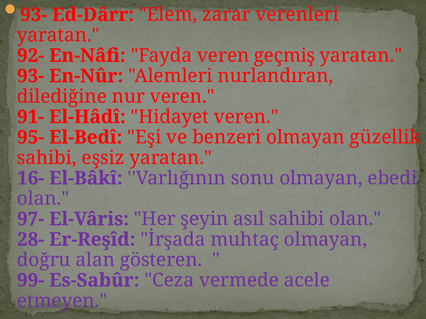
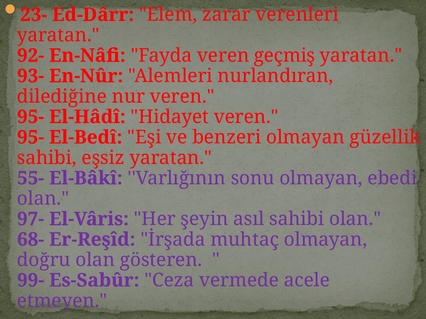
93-: 93- -> 23- (34, 15)
91-: 91- -> 95- (31, 117)
16-: 16- -> 55- (31, 178)
28-: 28- -> 68- (31, 240)
doğru alan: alan -> olan (95, 260)
